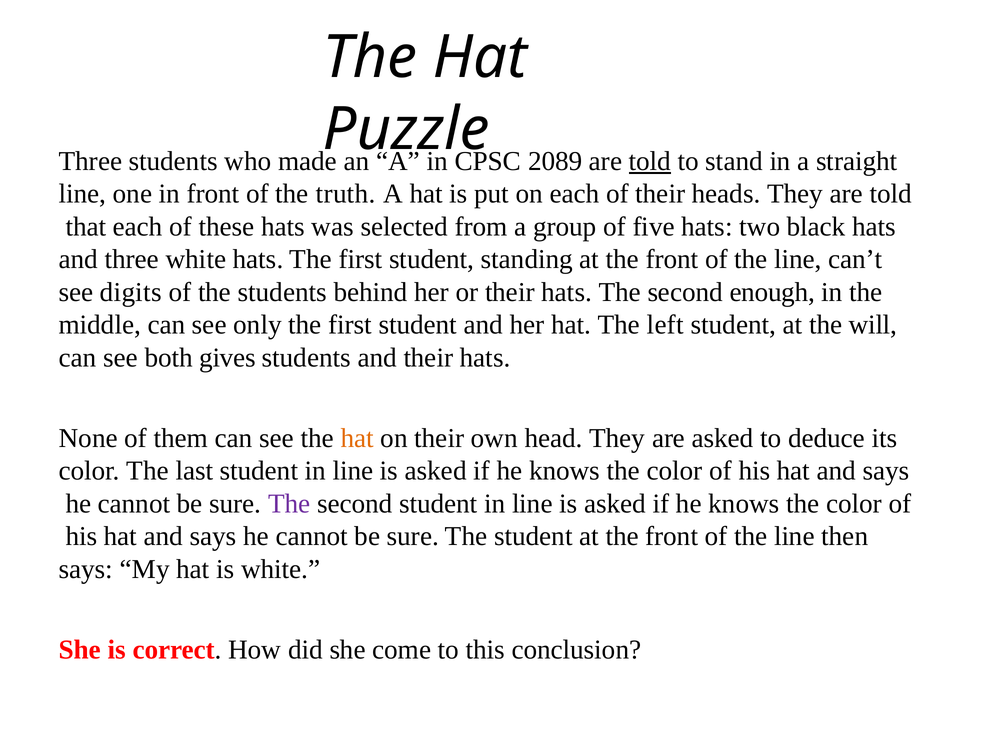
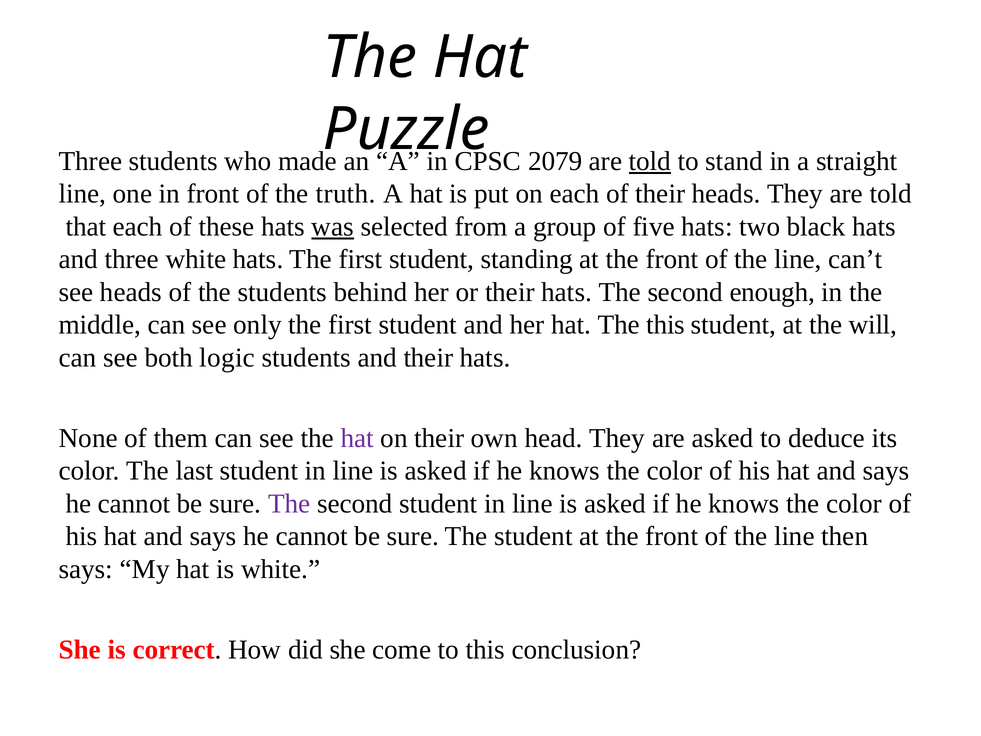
2089: 2089 -> 2079 (555, 161)
was underline: none -> present (333, 227)
see digits: digits -> heads (131, 292)
The left: left -> this (666, 325)
gives: gives -> logic (227, 357)
hat colour: orange -> purple (357, 438)
